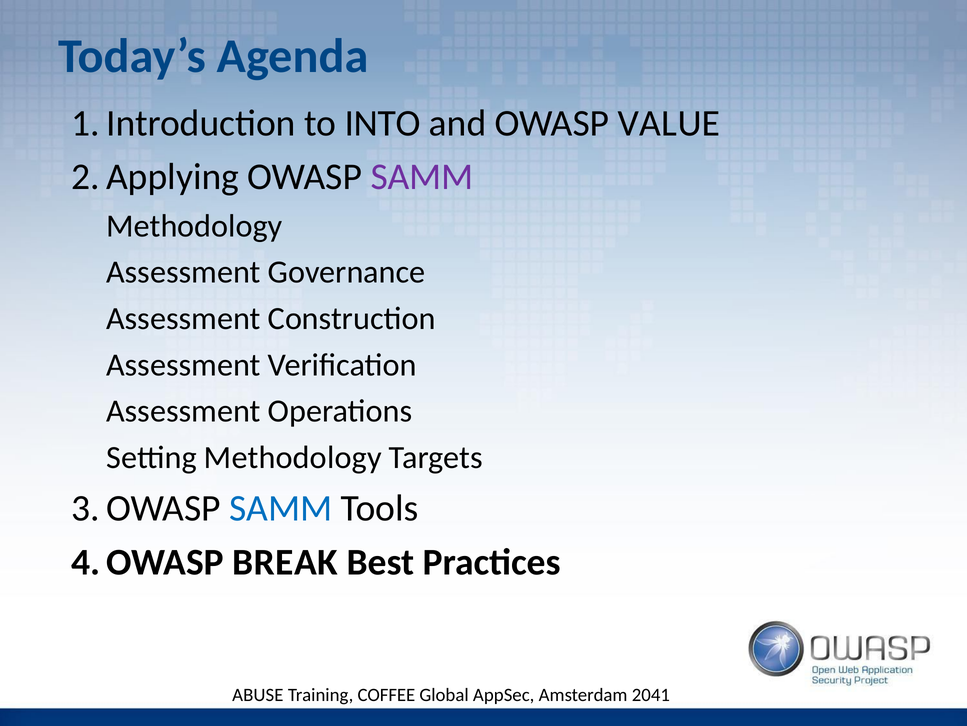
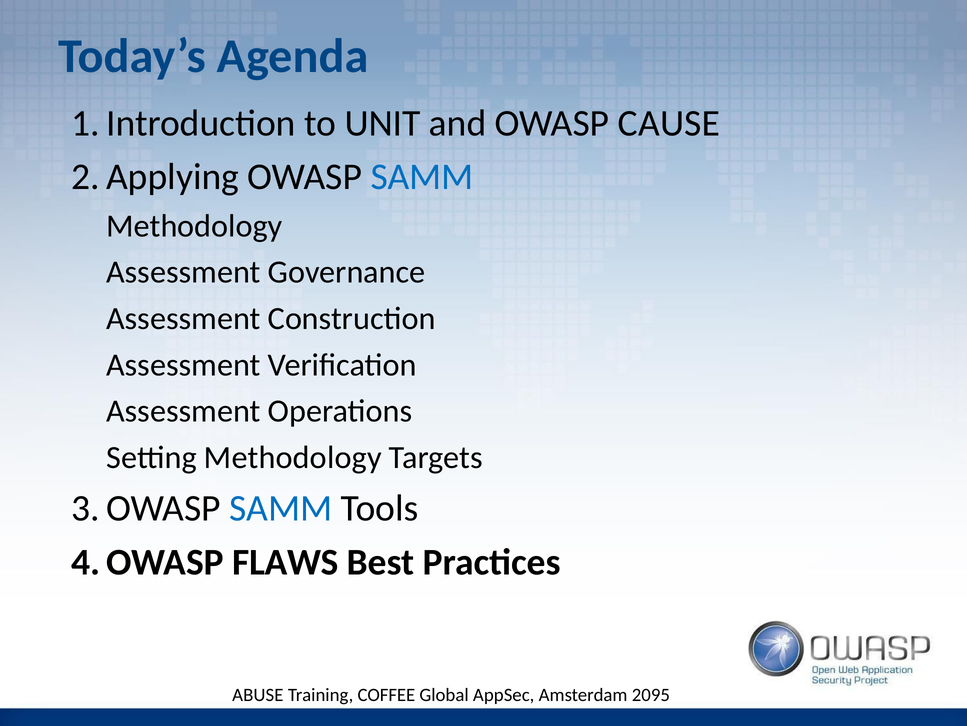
INTO: INTO -> UNIT (383, 123)
VALUE: VALUE -> CAUSE (669, 123)
SAMM colour: purple -> blue (422, 177)
BREAK: BREAK -> FLAWS (285, 562)
2041: 2041 -> 2095 (651, 694)
